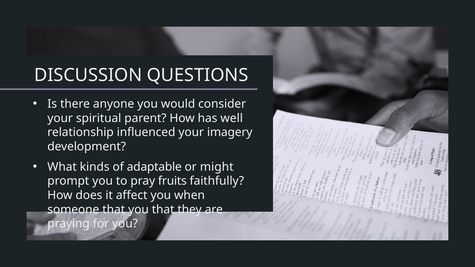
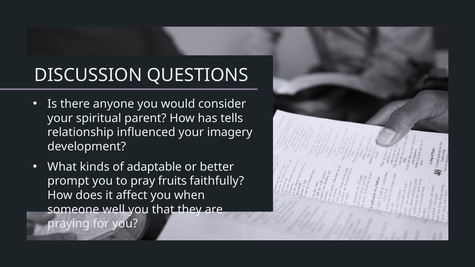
well: well -> tells (232, 118)
might: might -> better (217, 167)
someone that: that -> well (114, 210)
